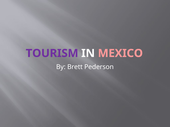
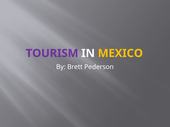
MEXICO colour: pink -> yellow (120, 53)
